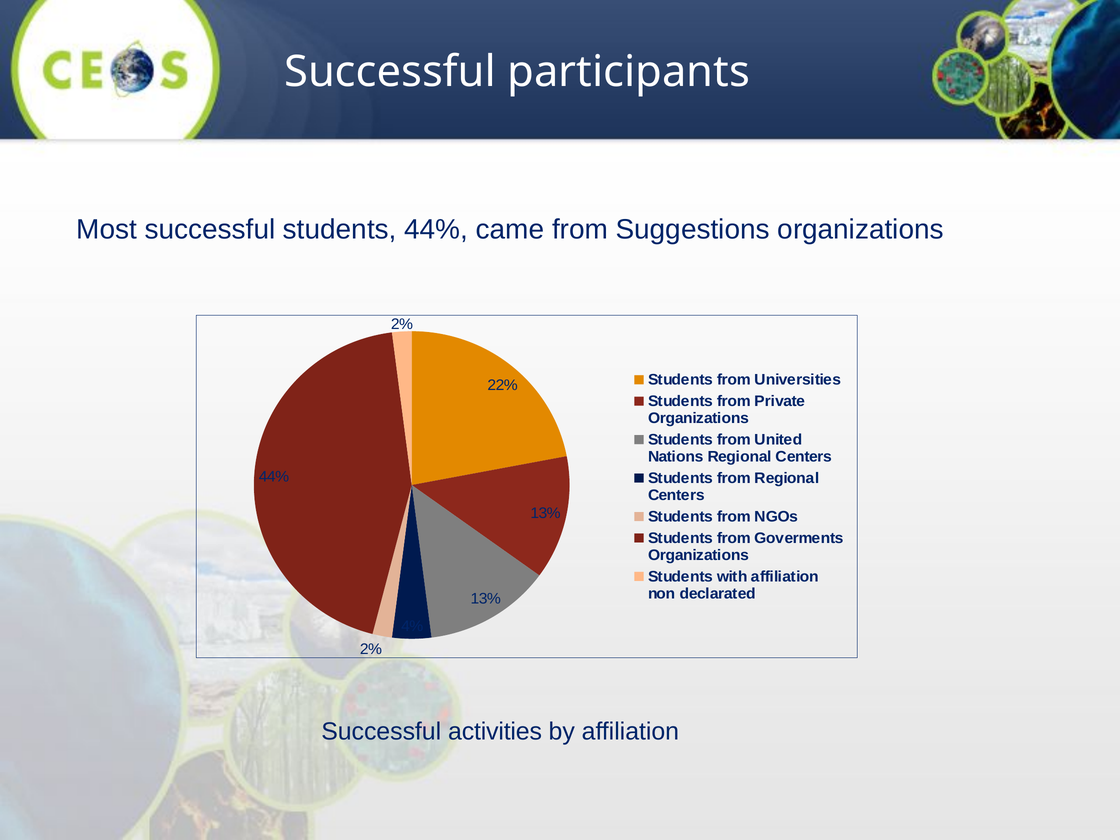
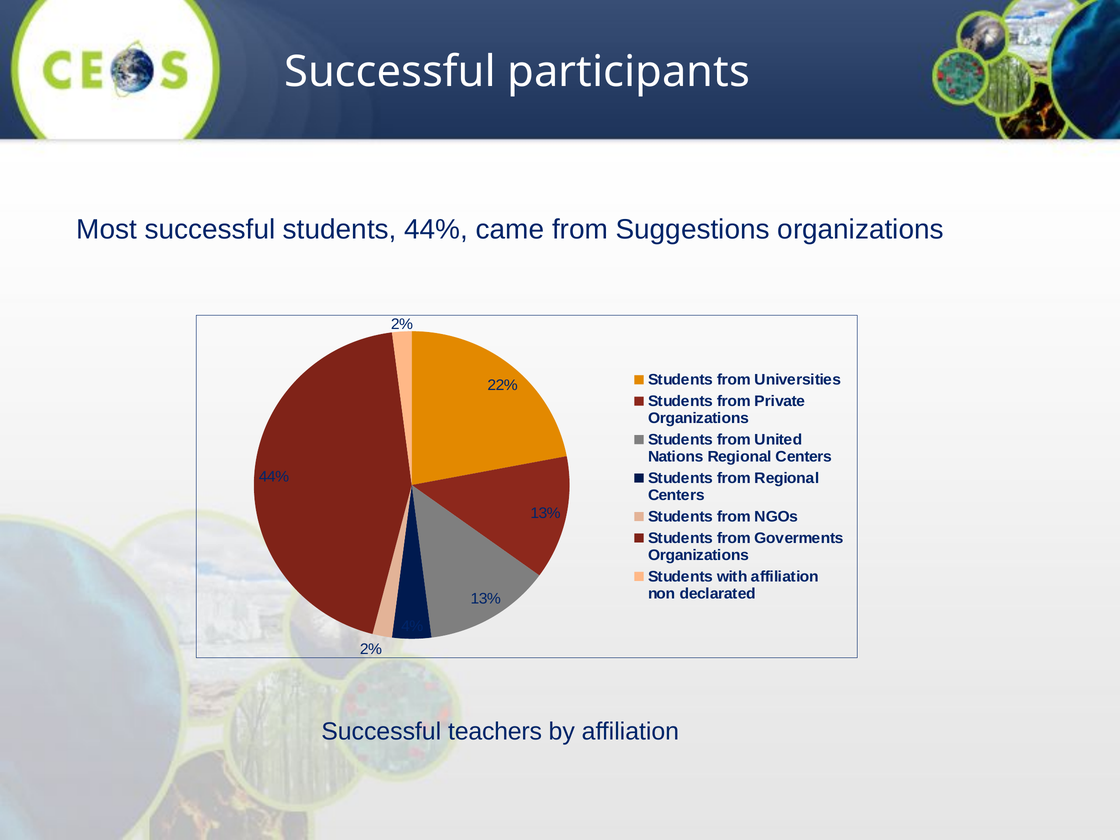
activities: activities -> teachers (495, 732)
